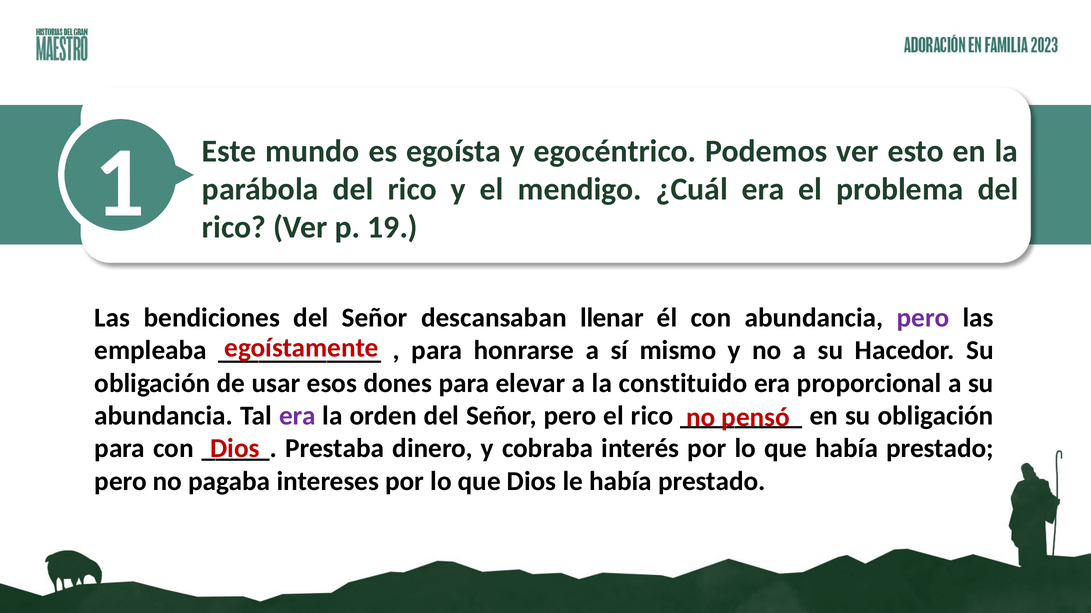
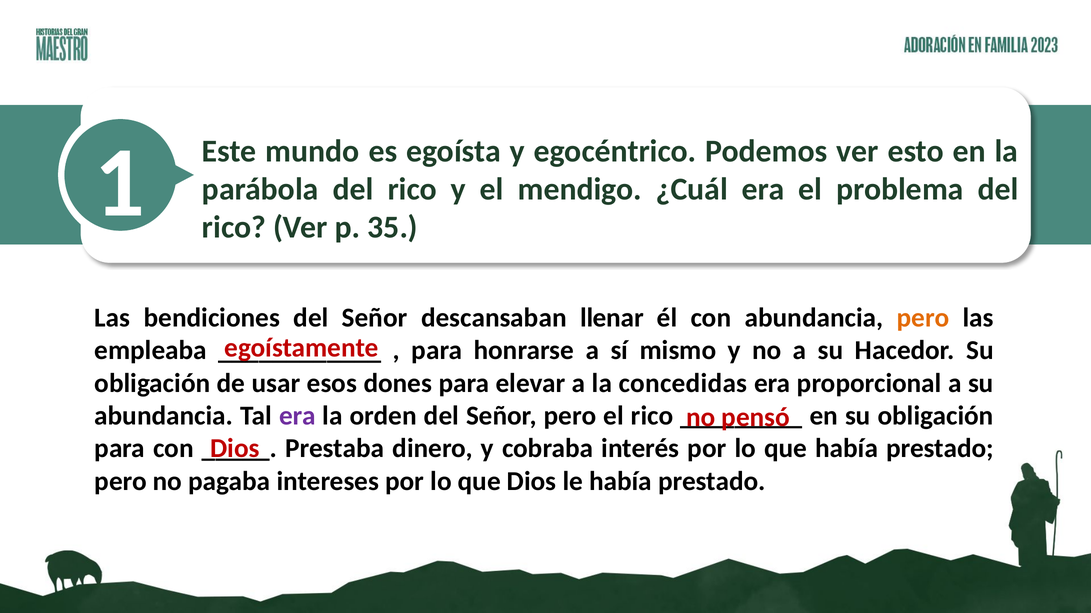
19: 19 -> 35 (393, 228)
pero colour: purple -> orange (923, 318)
constituido: constituido -> concedidas (683, 383)
